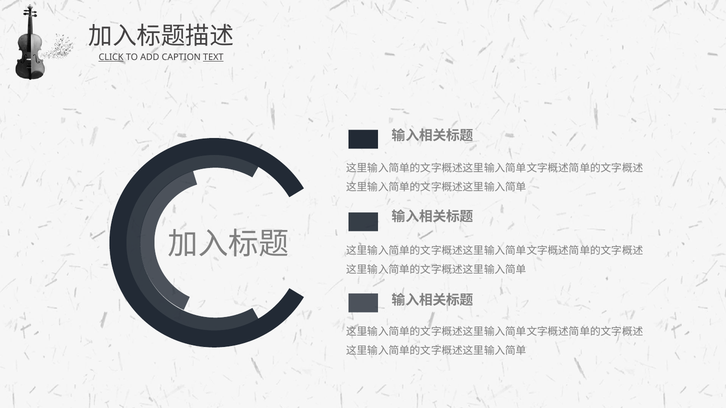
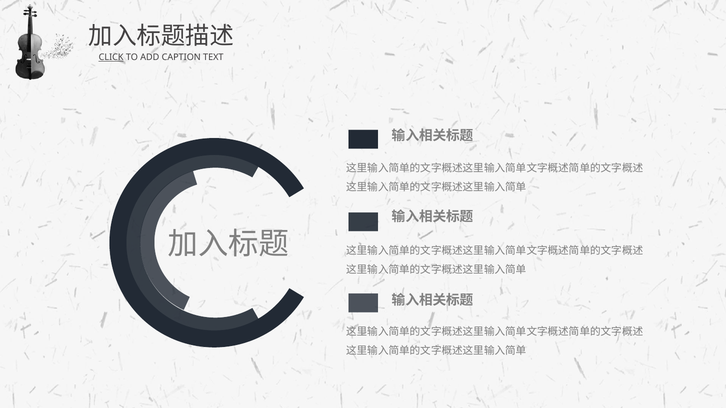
TEXT underline: present -> none (213, 57)
